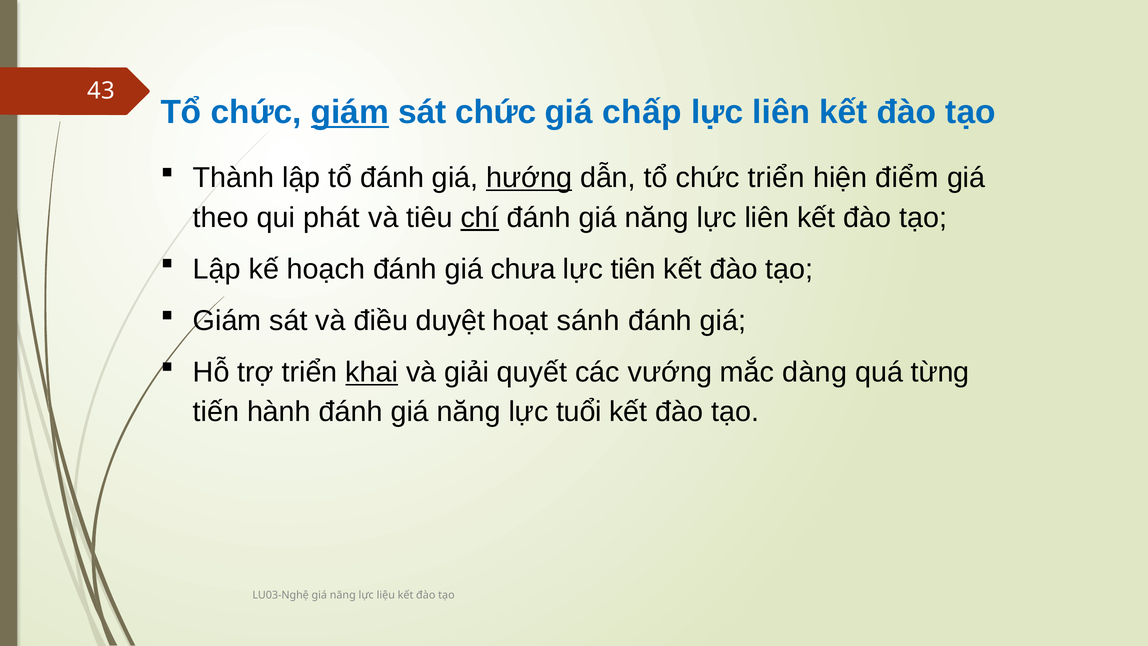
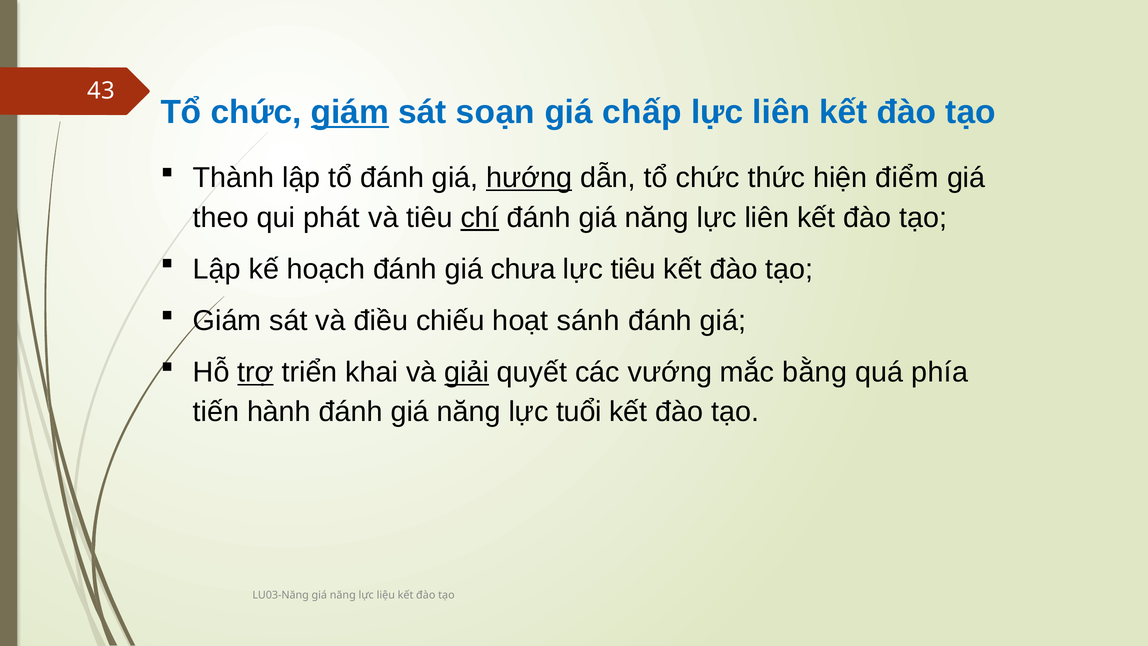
sát chức: chức -> soạn (495, 112)
chức triển: triển -> thức (776, 178)
lực tiên: tiên -> tiêu (633, 269)
duyệt: duyệt -> chiếu (450, 321)
trợ underline: none -> present (256, 372)
khai underline: present -> none (372, 372)
giải underline: none -> present (467, 372)
dàng: dàng -> bằng (815, 372)
từng: từng -> phía (940, 372)
LU03-Nghệ: LU03-Nghệ -> LU03-Năng (281, 595)
